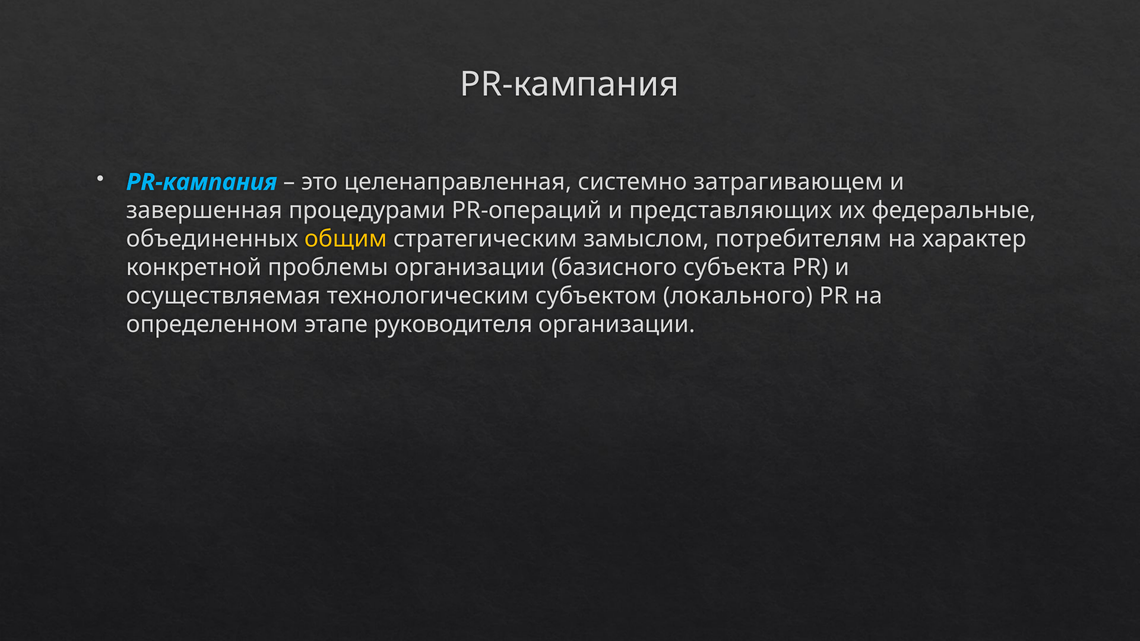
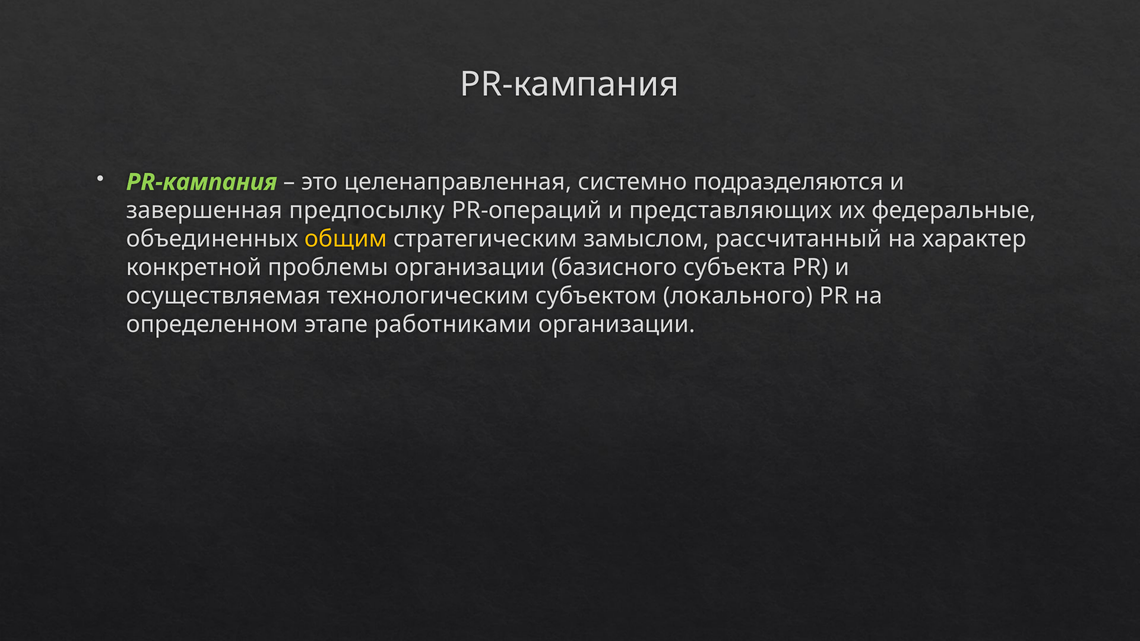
PR-кампания colour: light blue -> light green (202, 182)
затрагивающем: затрагивающем -> подразделяются (788, 182)
процедурами: процедурами -> предпосылку (367, 211)
потребителям: потребителям -> рассчитанный (798, 239)
руководителя: руководителя -> работниками (453, 325)
